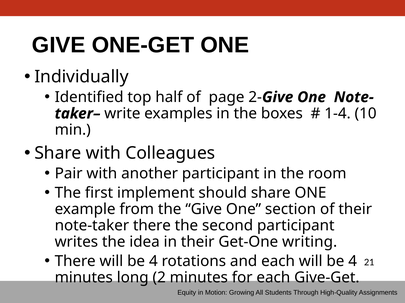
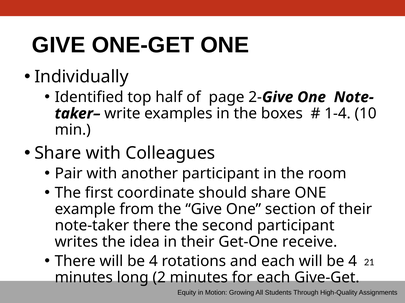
implement: implement -> coordinate (156, 193)
writing: writing -> receive (310, 242)
